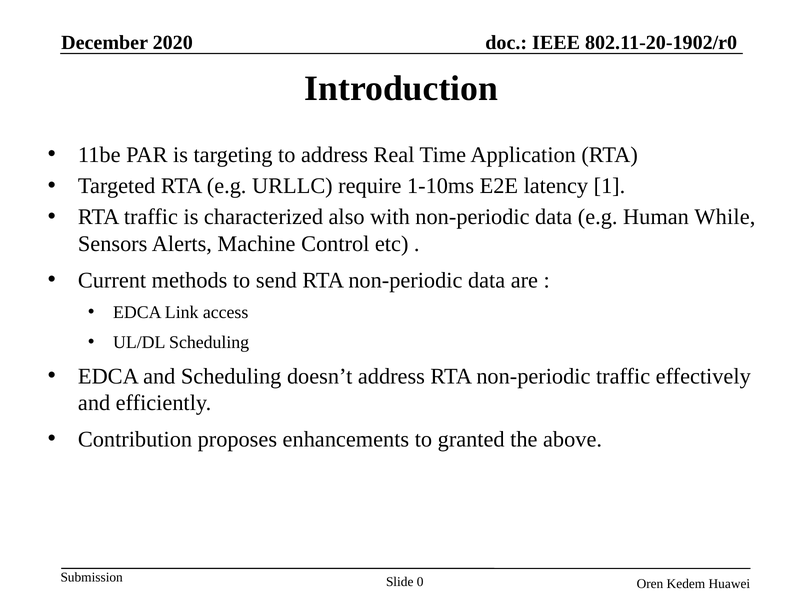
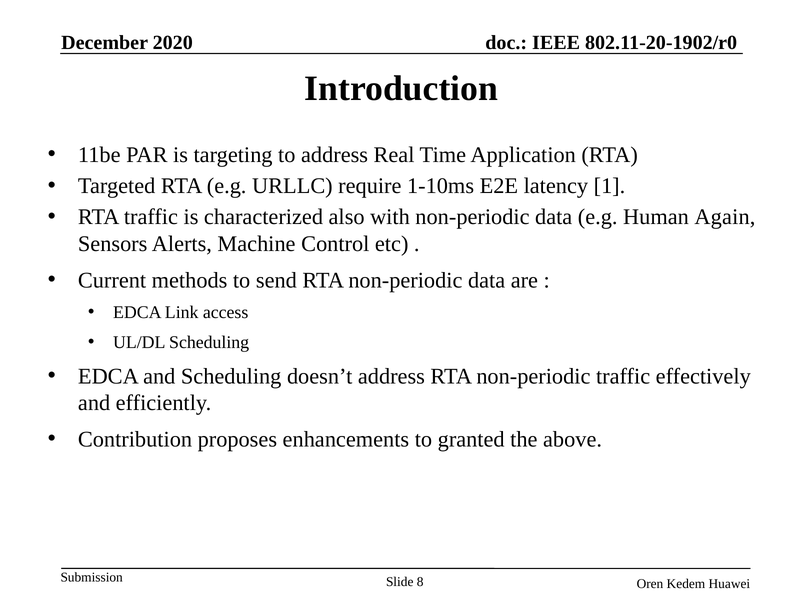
While: While -> Again (725, 217)
0: 0 -> 8 (420, 582)
